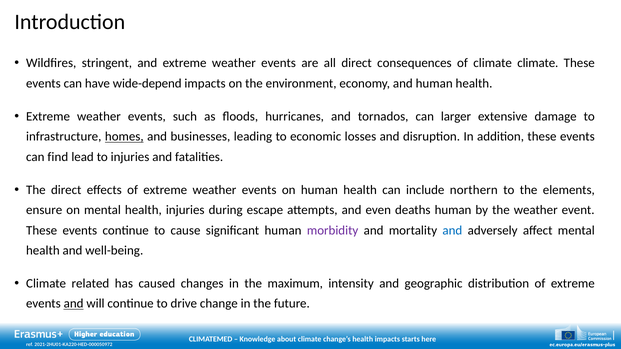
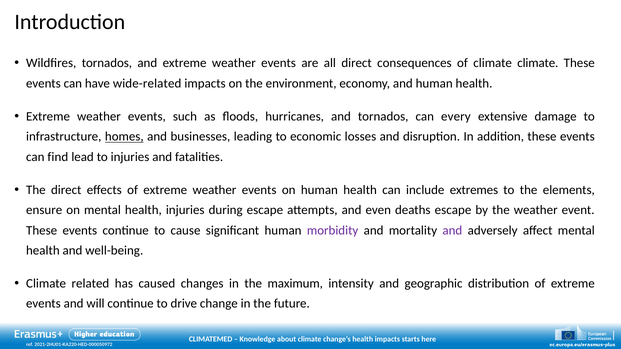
Wildfires stringent: stringent -> tornados (107, 63)
wide-depend: wide-depend -> wide-related (147, 83)
larger: larger -> every (456, 117)
northern: northern -> extremes (474, 190)
deaths human: human -> escape (453, 210)
and colour: blue -> purple (452, 230)
and underline: present -> none (74, 304)
